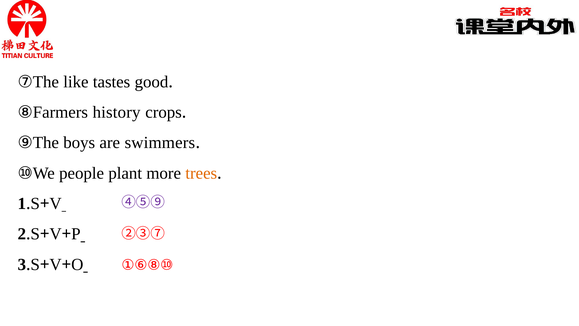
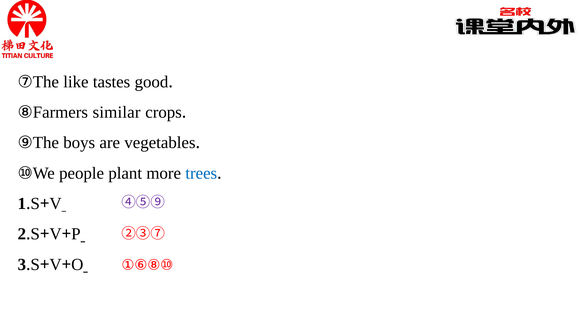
history: history -> similar (117, 112)
swimmers: swimmers -> vegetables (160, 143)
trees colour: orange -> blue (201, 173)
